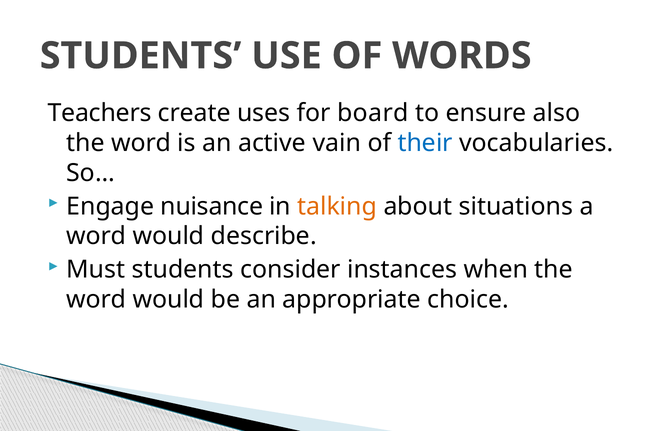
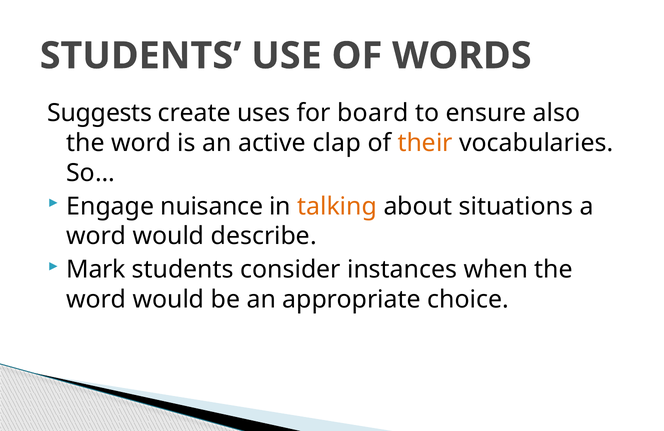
Teachers: Teachers -> Suggests (100, 113)
vain: vain -> clap (337, 143)
their colour: blue -> orange (425, 143)
Must: Must -> Mark (96, 270)
